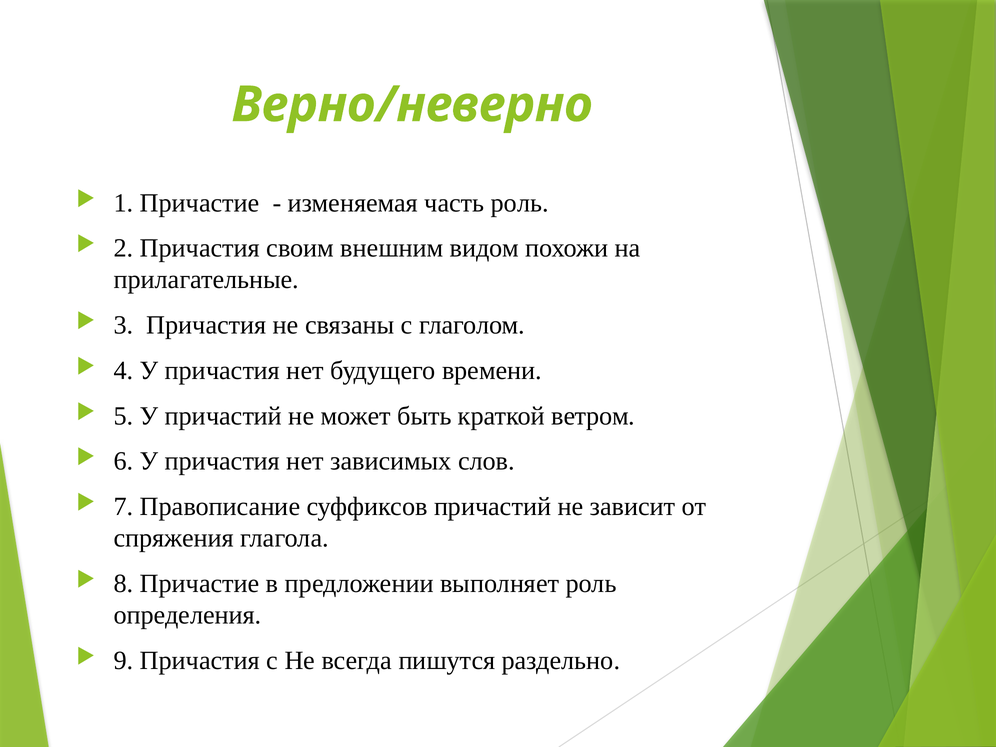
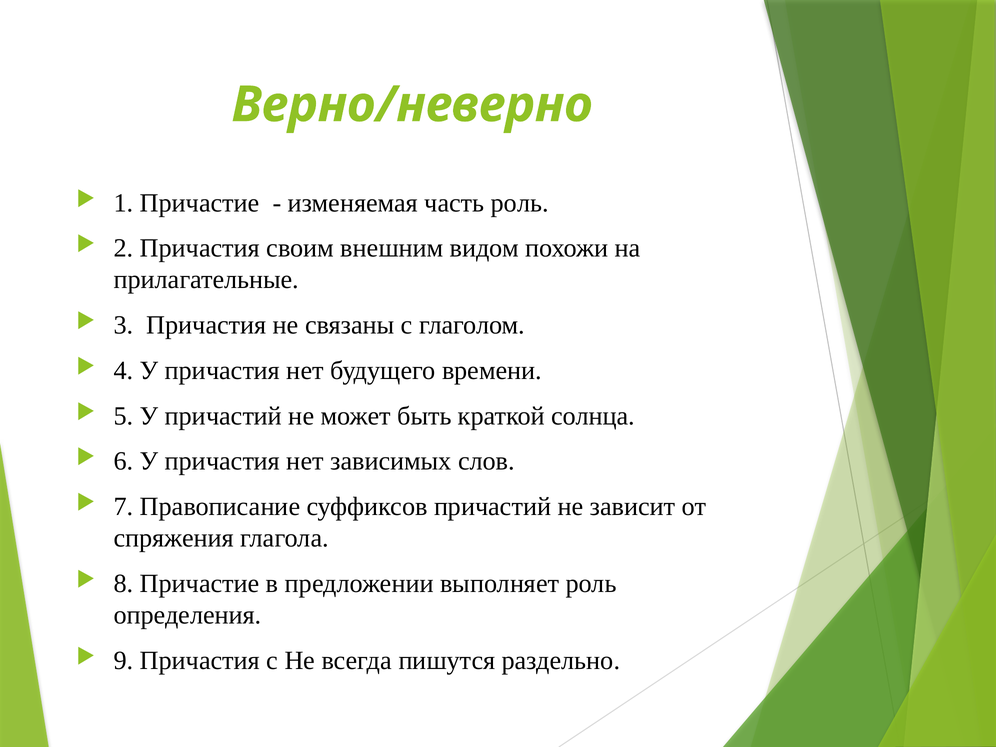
ветром: ветром -> солнца (593, 416)
